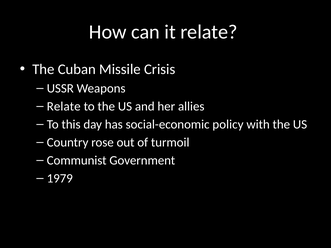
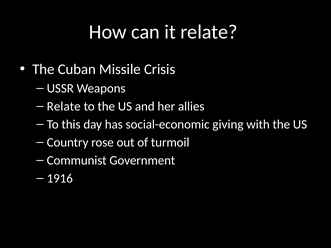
policy: policy -> giving (228, 125)
1979: 1979 -> 1916 (60, 179)
